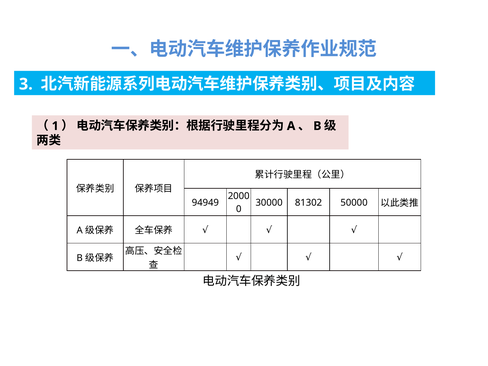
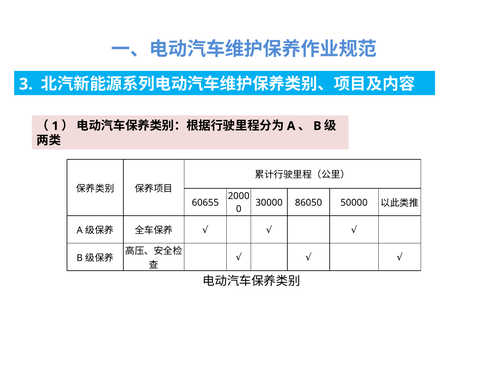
94949: 94949 -> 60655 (205, 203)
81302: 81302 -> 86050 (308, 203)
